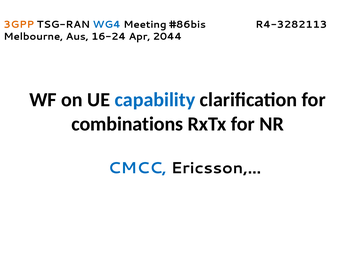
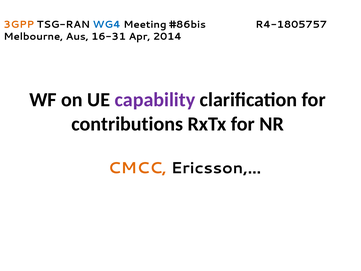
R4-3282113: R4-3282113 -> R4-1805757 (291, 24)
16-24: 16-24 -> 16-31 (109, 36)
2044: 2044 -> 2014 (167, 36)
capability colour: blue -> purple (155, 100)
combinations: combinations -> contributions (127, 124)
CMCC colour: blue -> orange (137, 168)
